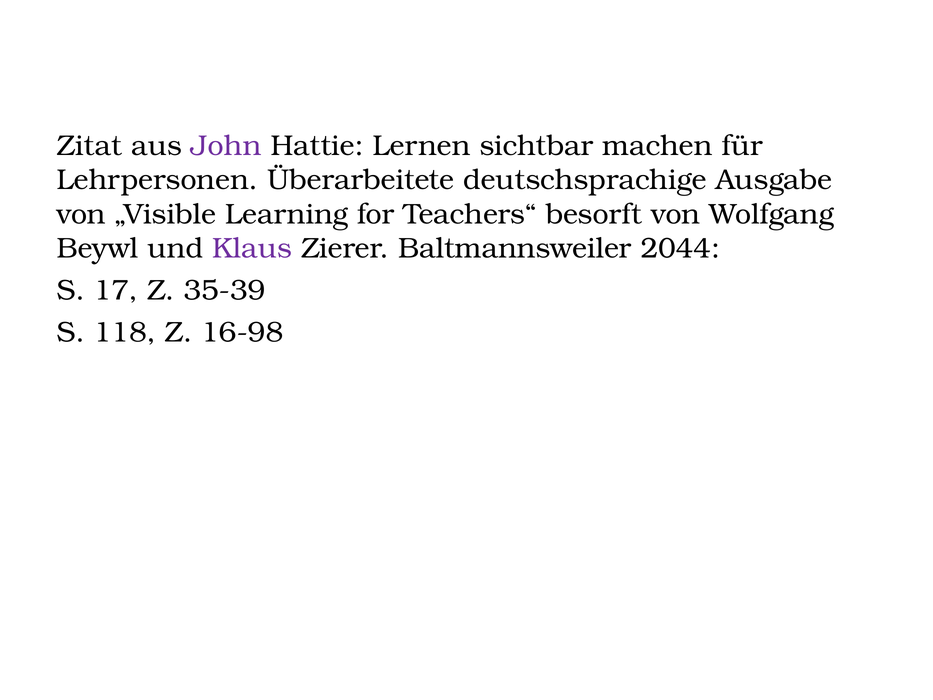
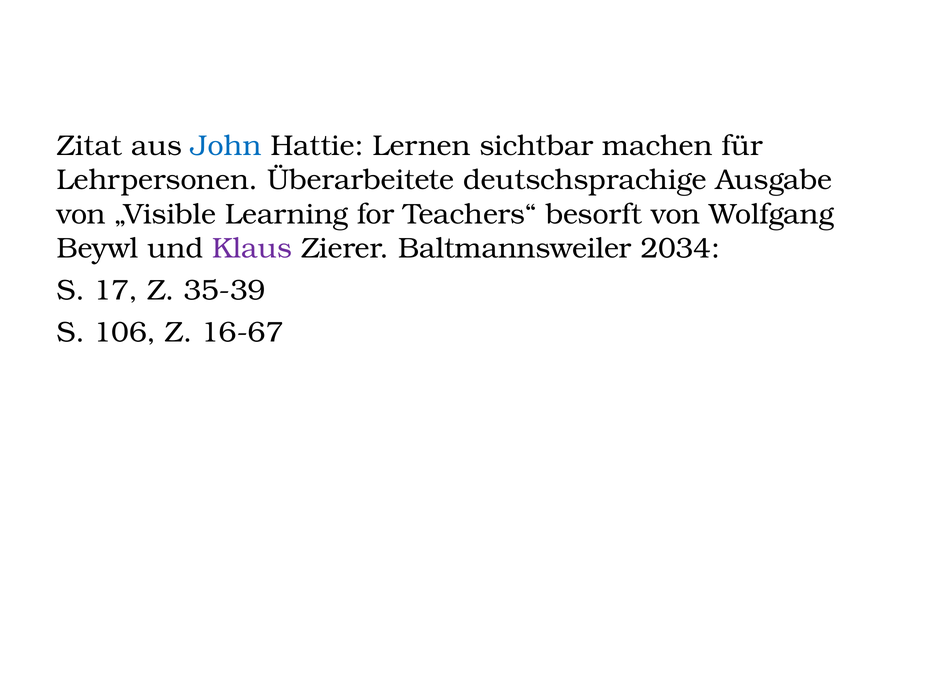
John colour: purple -> blue (226, 146)
2044: 2044 -> 2034 (680, 248)
118: 118 -> 106 (125, 332)
16-98: 16-98 -> 16-67 (242, 332)
